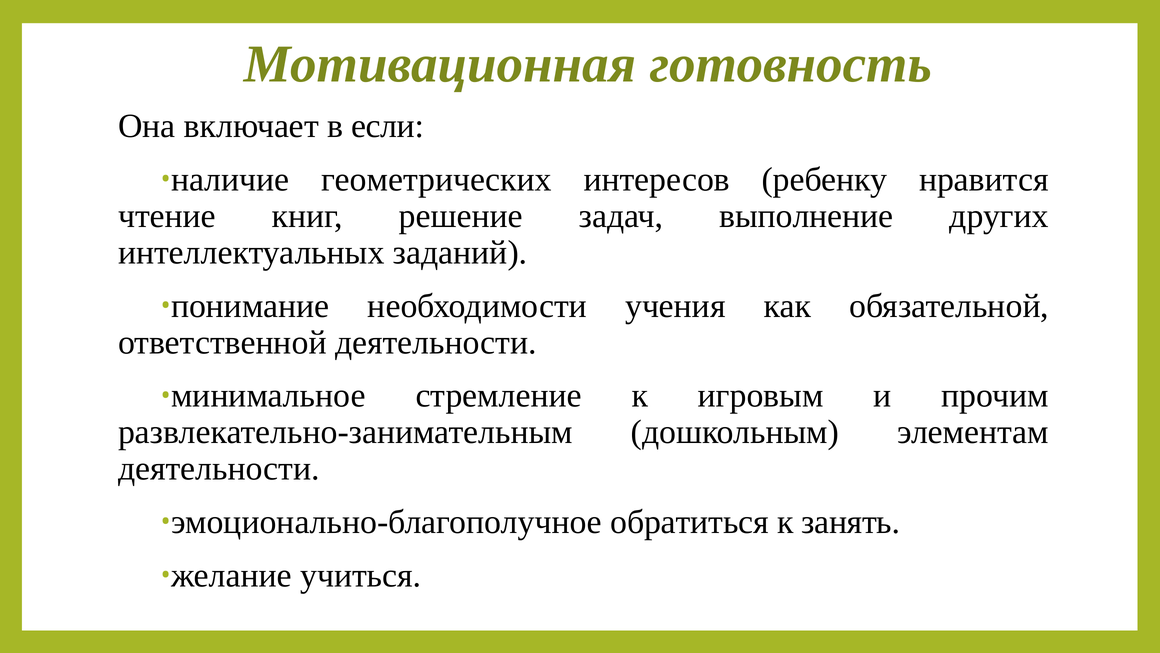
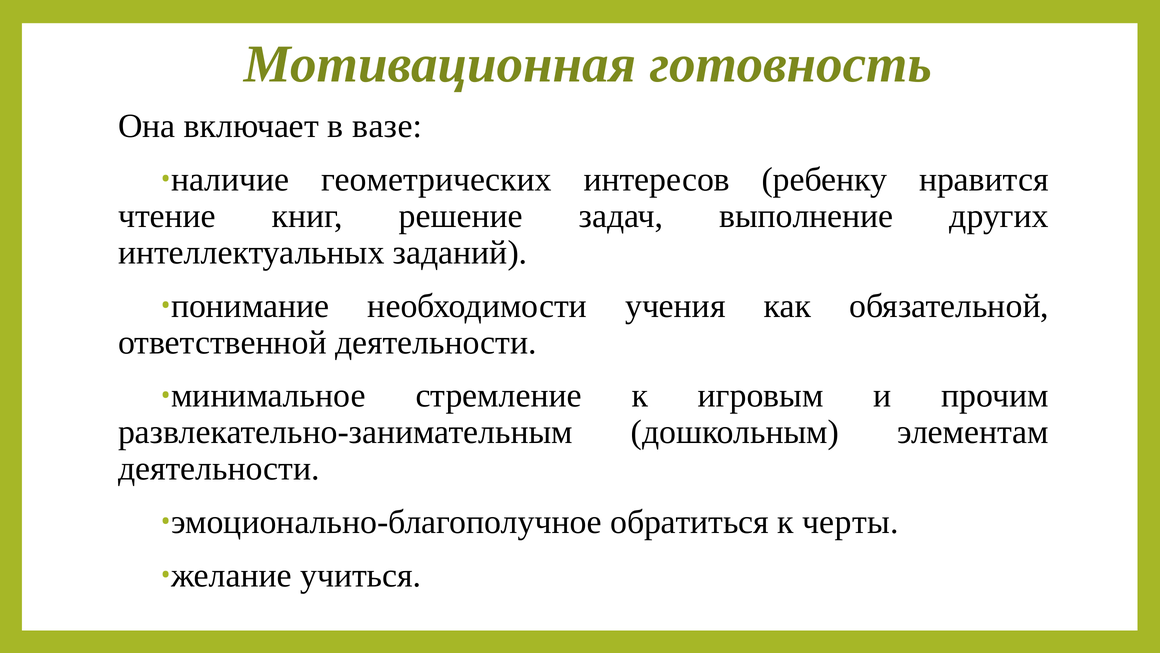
если: если -> вазе (387, 126)
занять: занять -> черты (850, 522)
